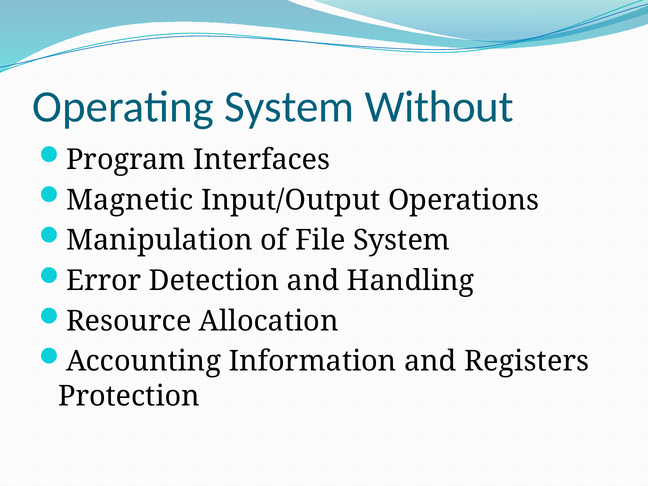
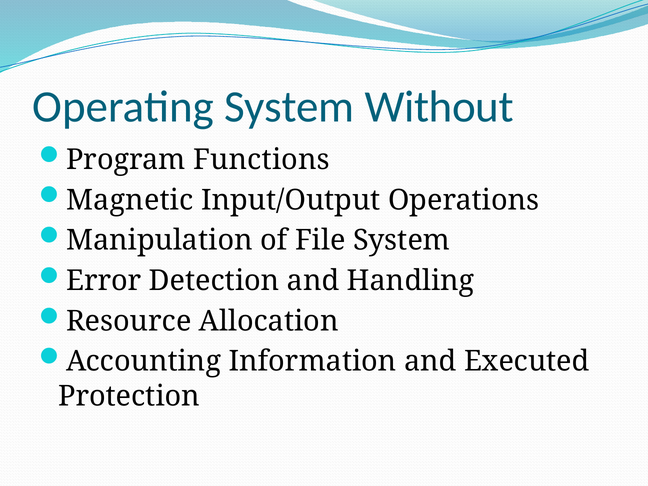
Interfaces: Interfaces -> Functions (262, 160)
Registers: Registers -> Executed (527, 361)
